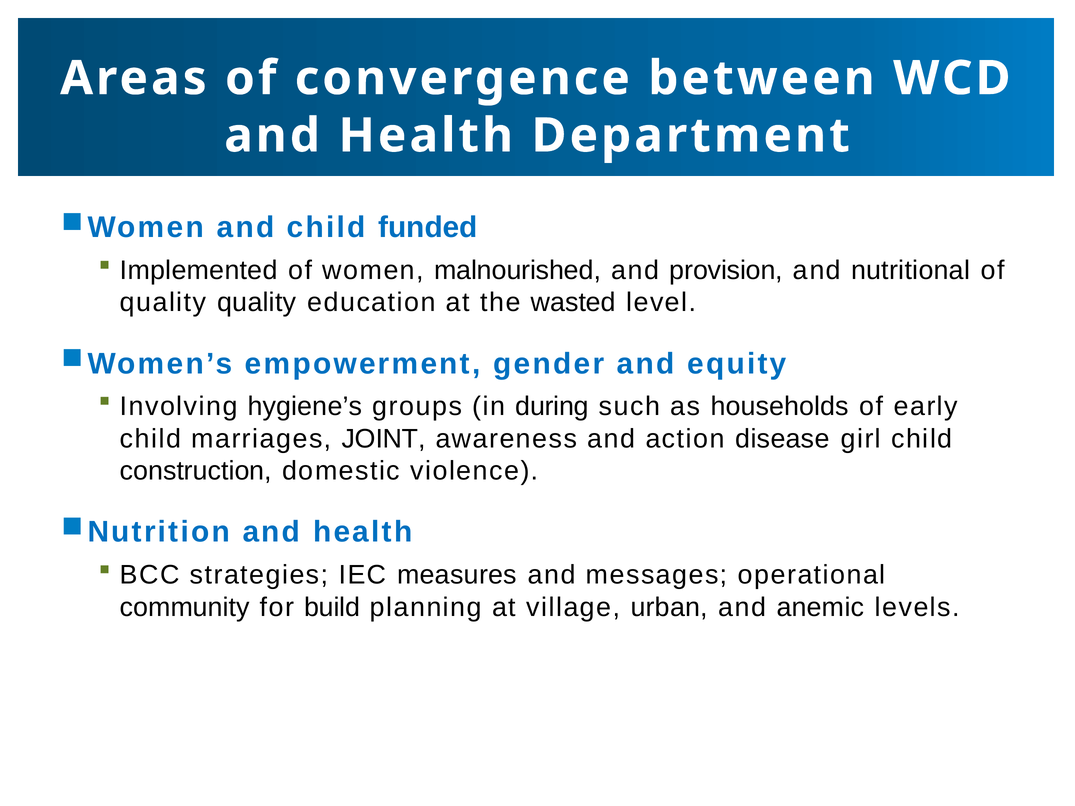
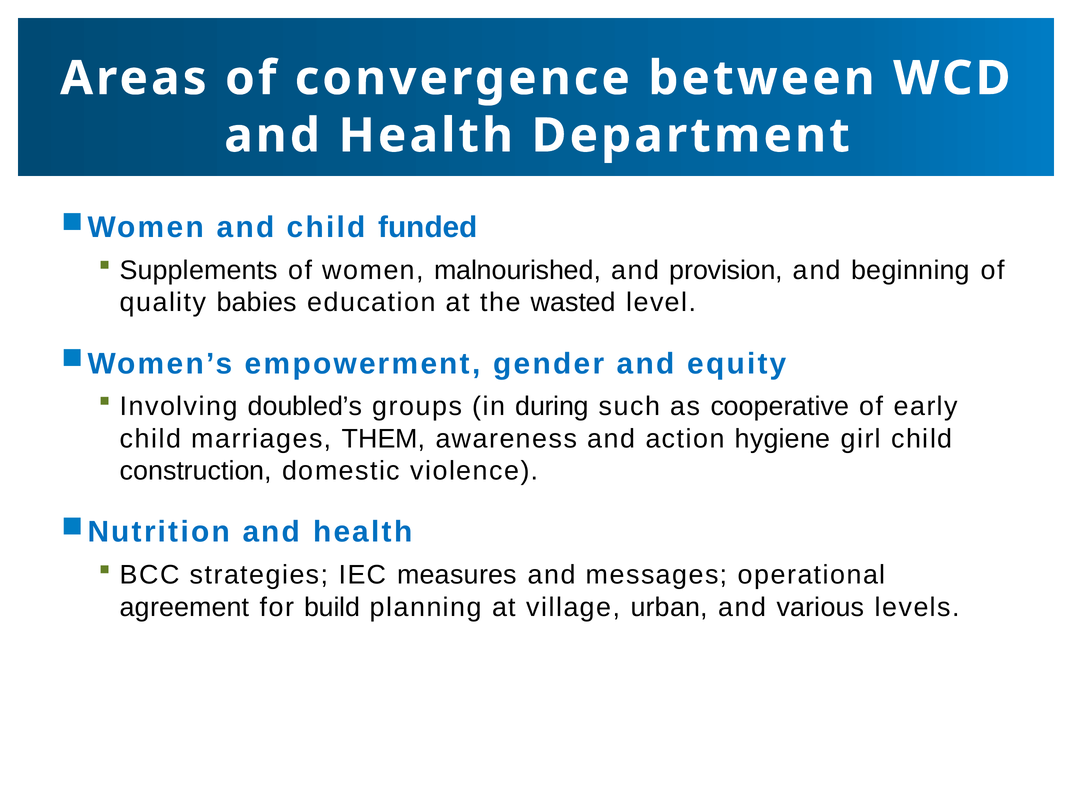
Implemented: Implemented -> Supplements (199, 270)
nutritional: nutritional -> beginning (911, 270)
quality quality: quality -> babies (257, 303)
hygiene’s: hygiene’s -> doubled’s (305, 407)
households: households -> cooperative (780, 407)
JOINT: JOINT -> THEM (383, 439)
disease: disease -> hygiene (783, 439)
community: community -> agreement (185, 607)
anemic: anemic -> various (820, 607)
